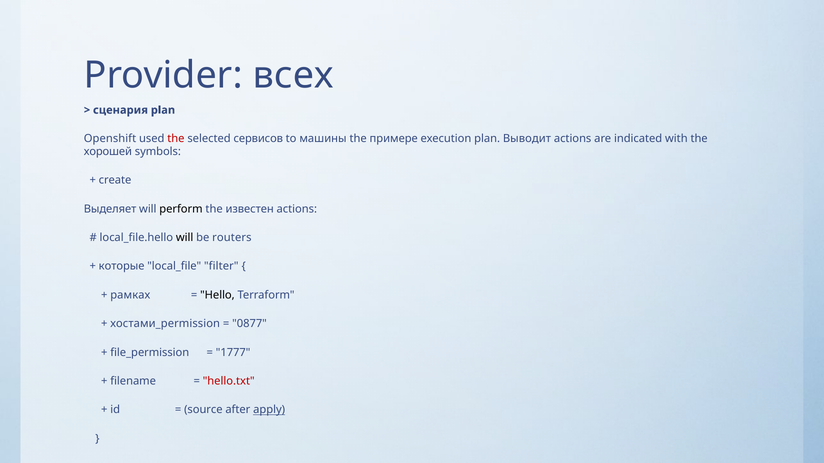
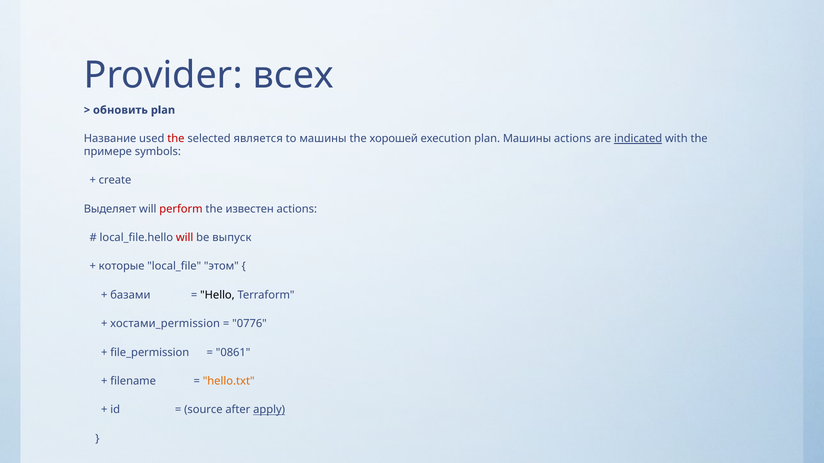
сценария: сценария -> обновить (120, 110)
Openshift: Openshift -> Название (110, 139)
сервисов: сервисов -> является (258, 139)
примере: примере -> хорошей (394, 139)
plan Выводит: Выводит -> Машины (527, 139)
indicated underline: none -> present (638, 139)
хорошей: хорошей -> примере (108, 152)
perform colour: black -> red (181, 209)
will colour: black -> red (185, 238)
routers: routers -> выпуск (232, 238)
filter: filter -> этом (221, 267)
рамках: рамках -> базами (130, 295)
0877: 0877 -> 0776 (250, 324)
1777: 1777 -> 0861 (233, 353)
hello.txt colour: red -> orange (229, 382)
